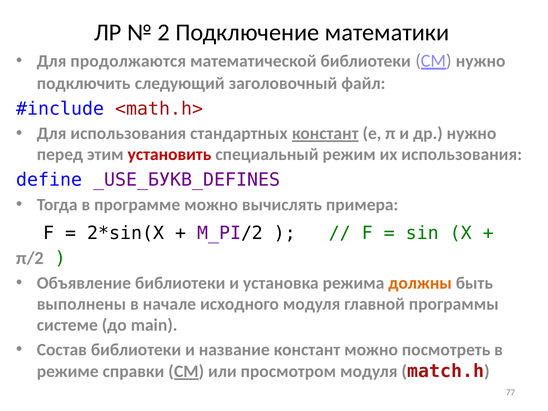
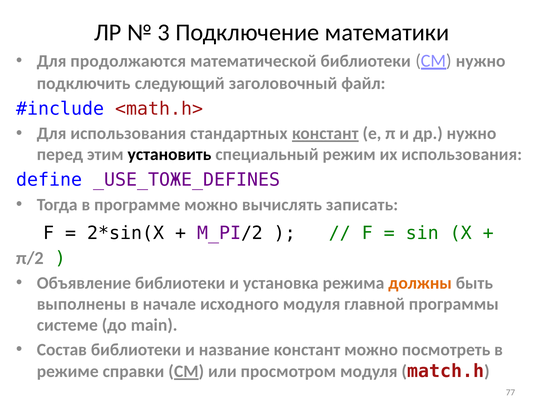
2: 2 -> 3 (164, 32)
установить colour: red -> black (169, 155)
_USE_БУКВ_DEFINES: _USE_БУКВ_DEFINES -> _USE_ТОЖЕ_DEFINES (187, 180)
примера: примера -> записать (362, 205)
